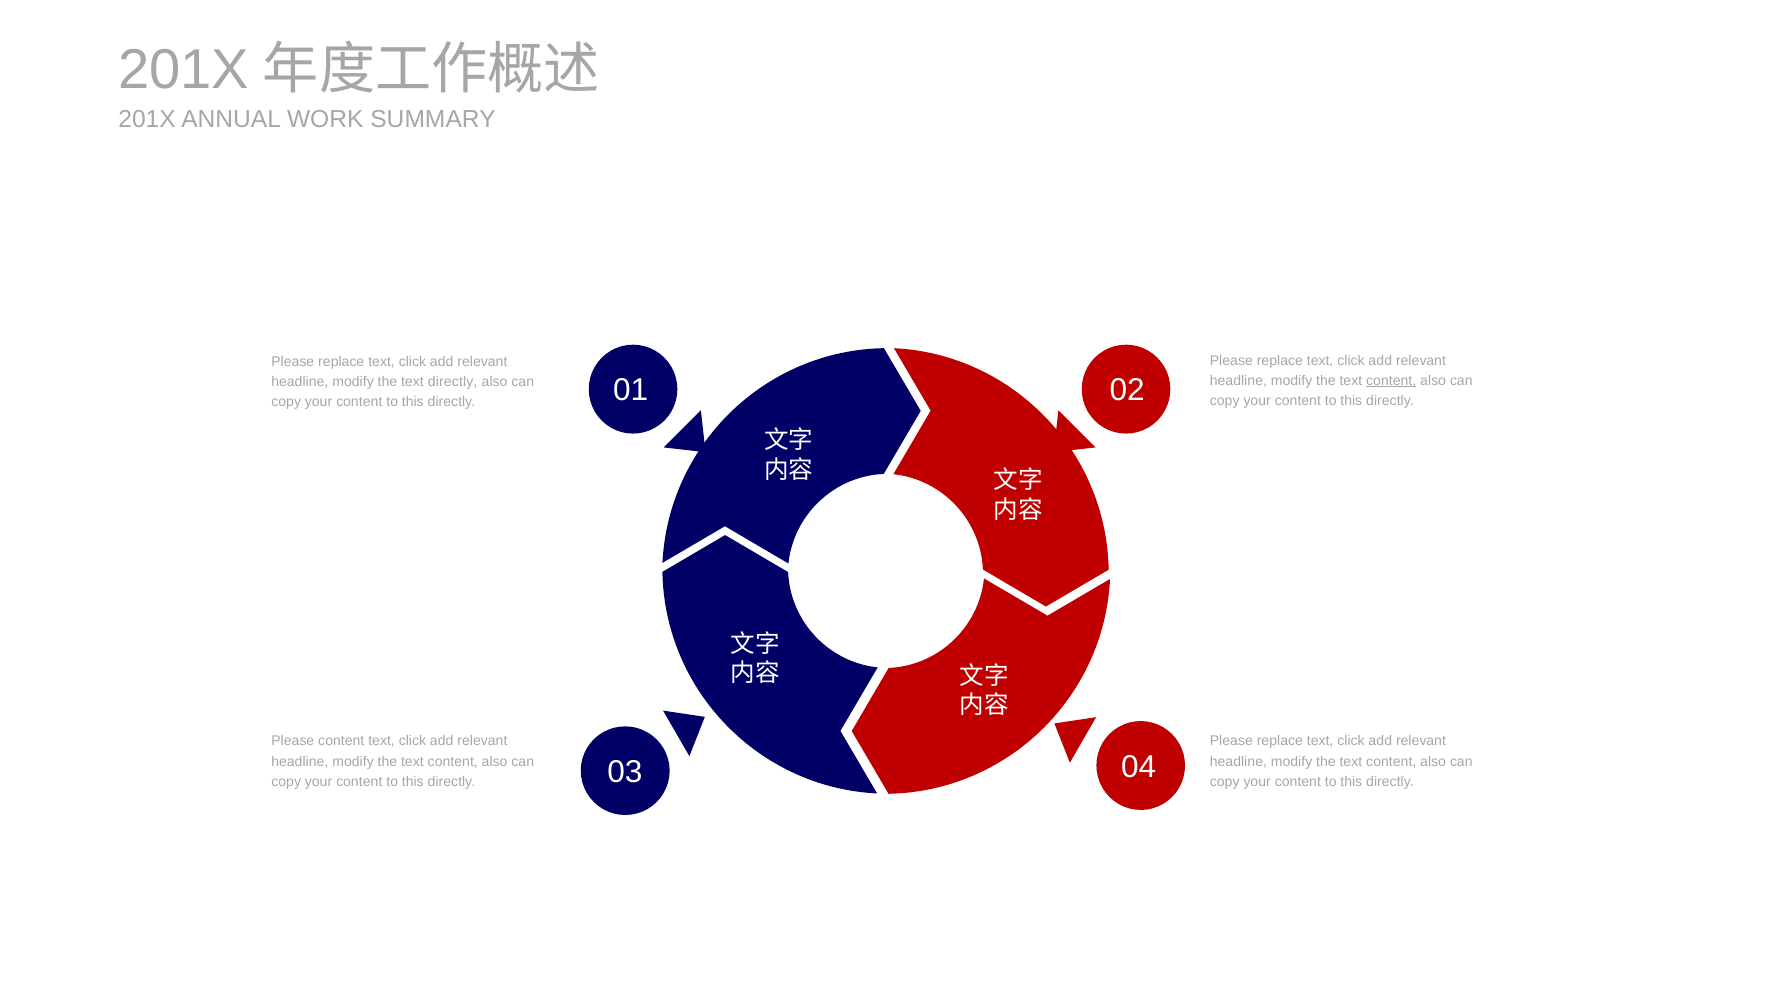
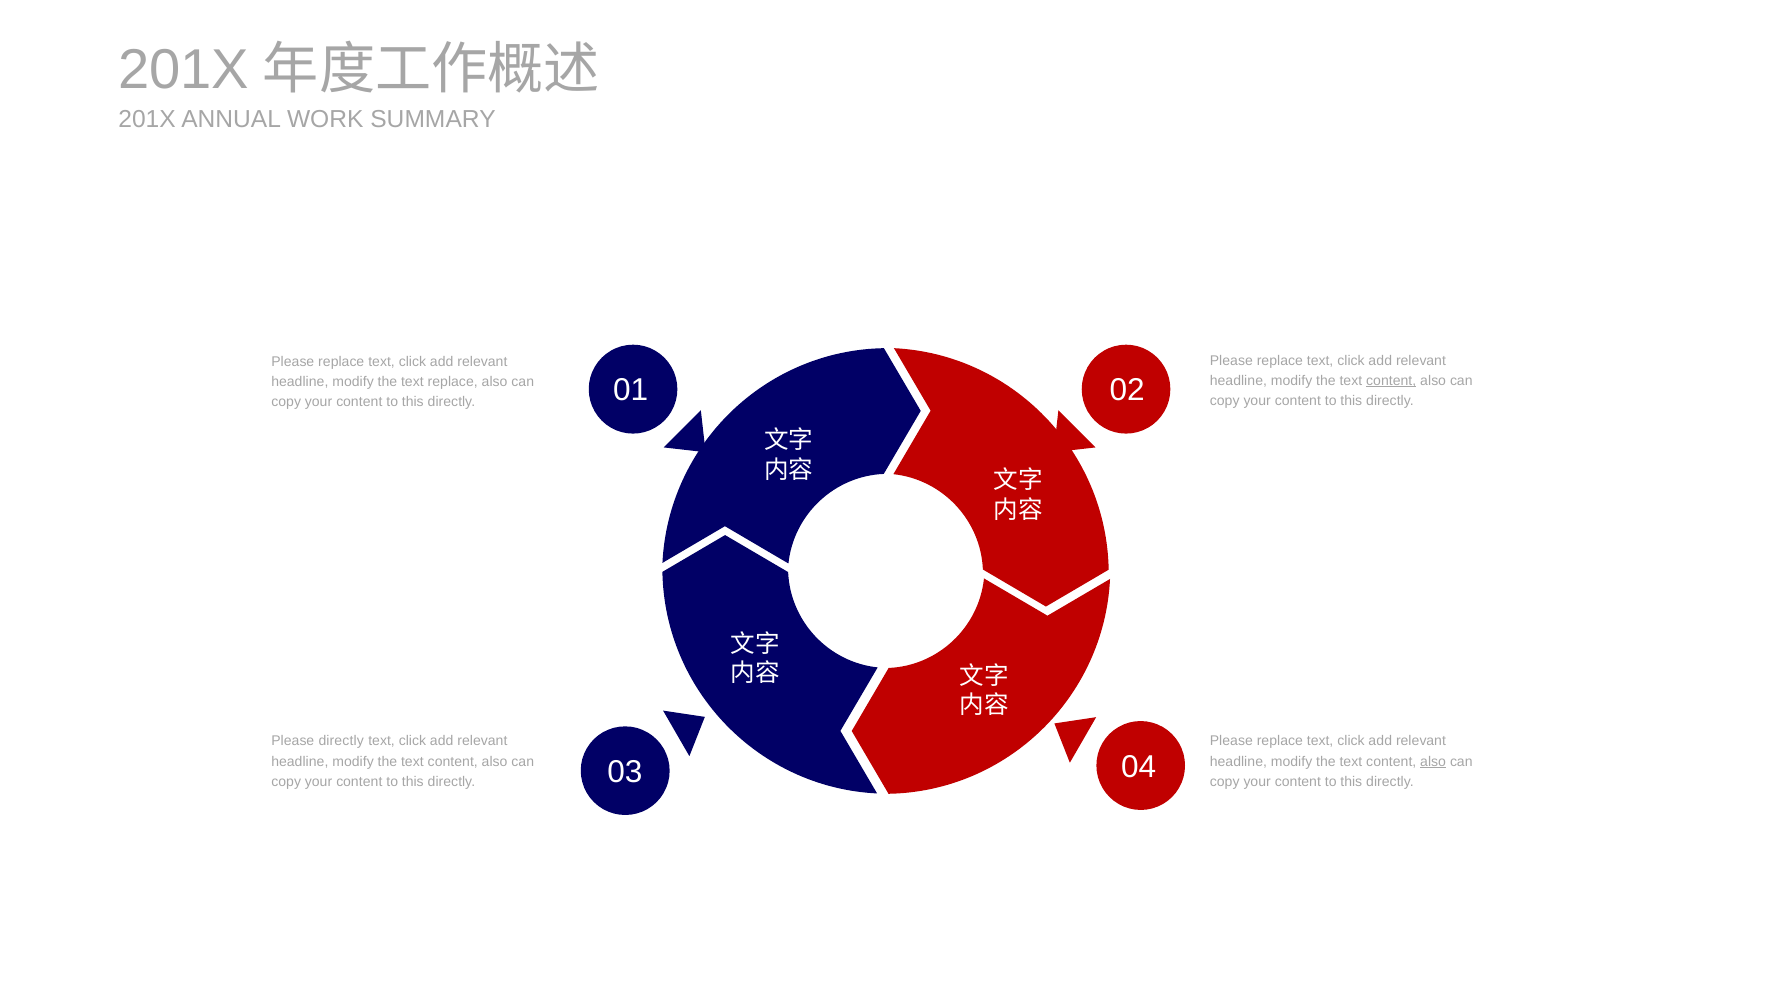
text directly: directly -> replace (453, 382)
Please content: content -> directly (341, 741)
also underline: none -> present (1433, 761)
